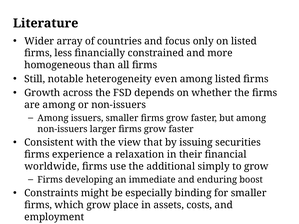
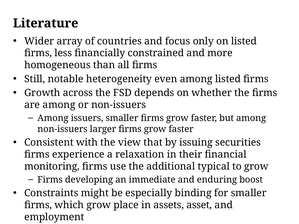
worldwide: worldwide -> monitoring (52, 167)
simply: simply -> typical (214, 167)
costs: costs -> asset (199, 205)
